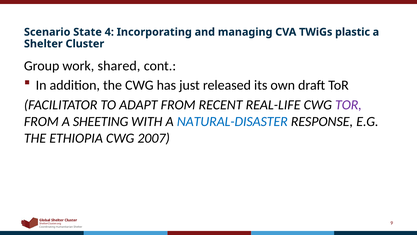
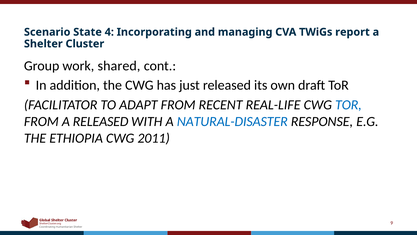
plastic: plastic -> report (352, 32)
TOR colour: purple -> blue (348, 105)
A SHEETING: SHEETING -> RELEASED (101, 121)
2007: 2007 -> 2011 (154, 138)
